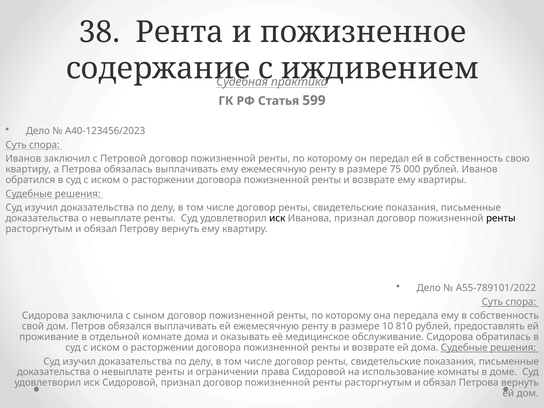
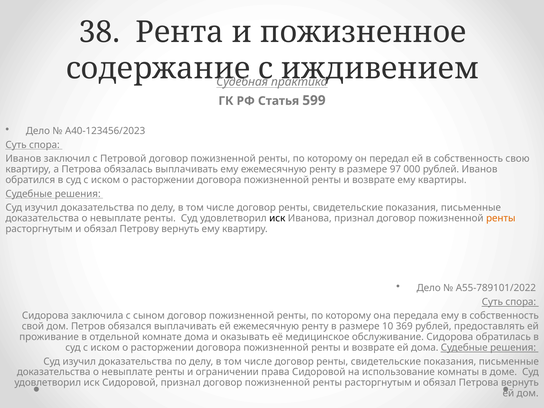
75: 75 -> 97 (395, 169)
ренты colour: black -> orange (501, 218)
810: 810 -> 369 (404, 326)
